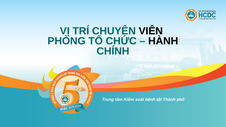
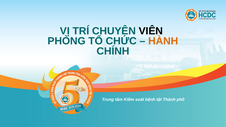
HÀNH colour: black -> orange (163, 41)
